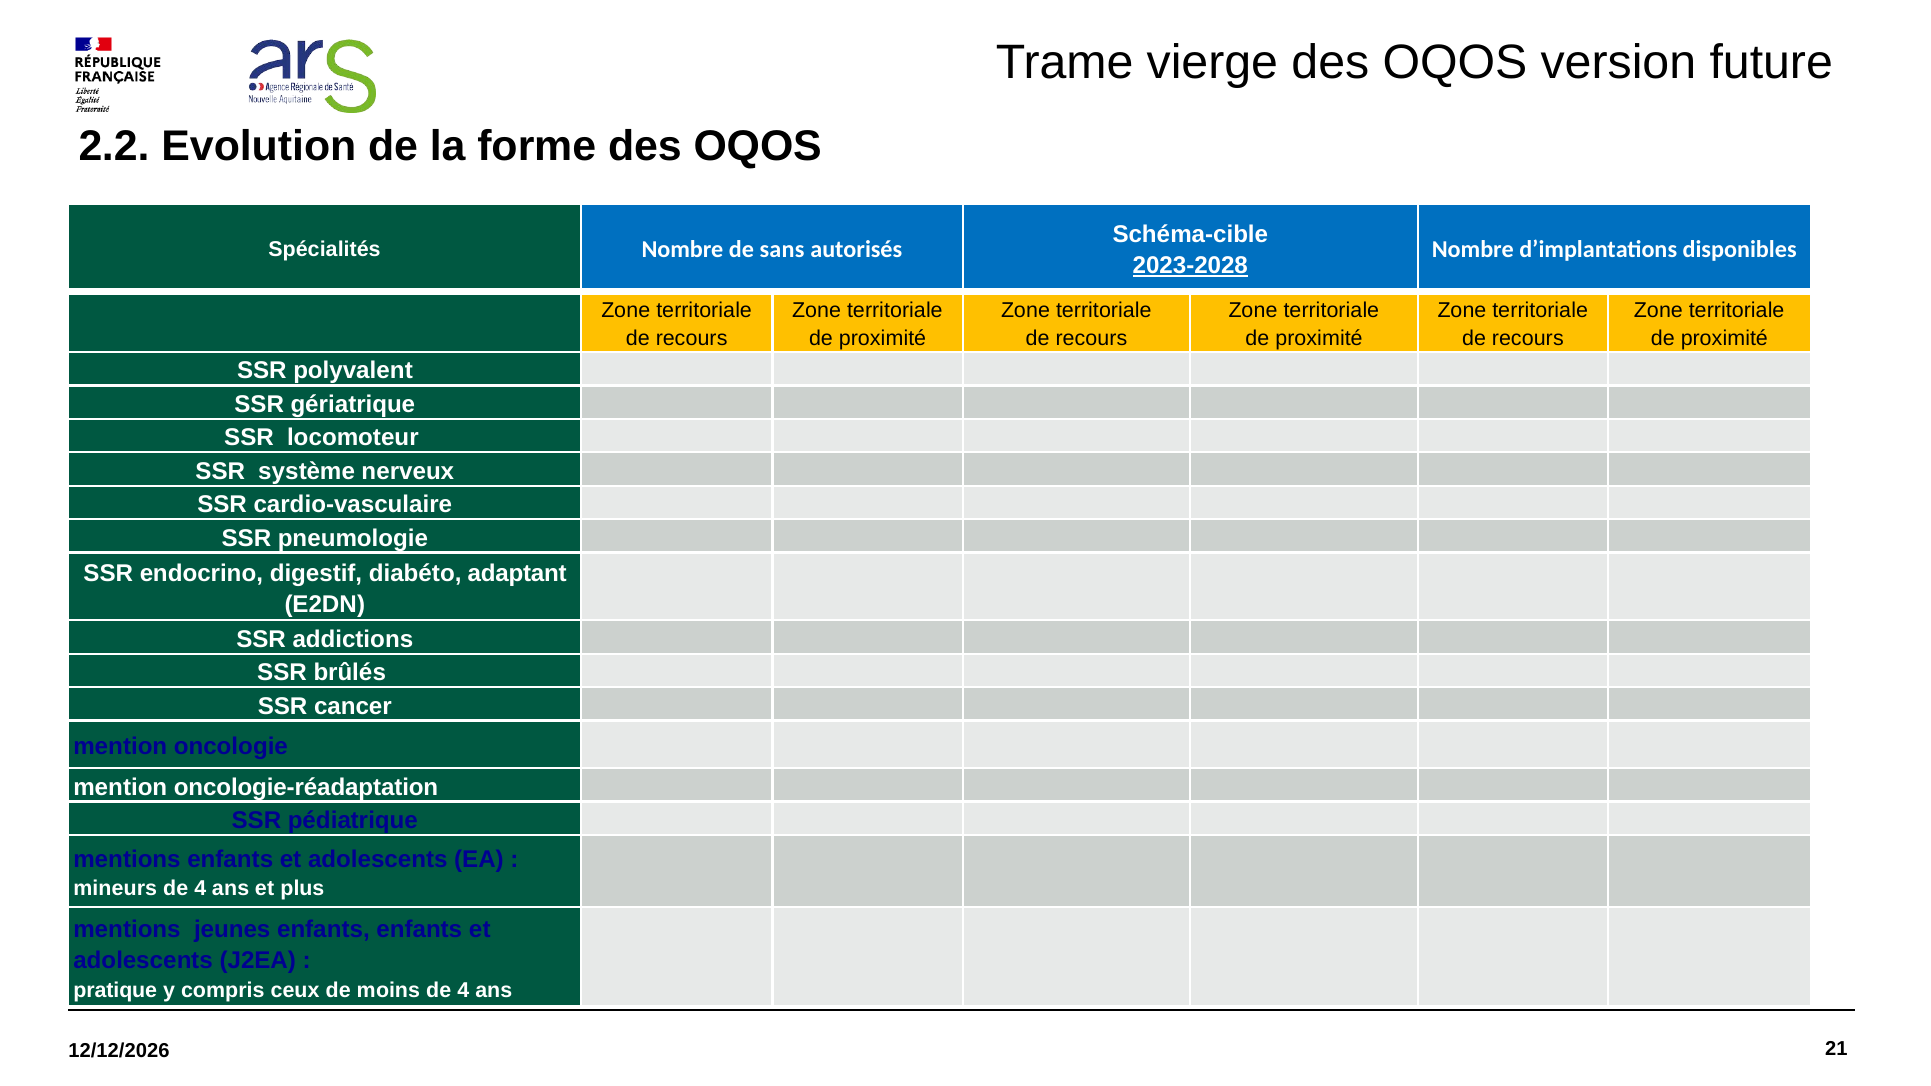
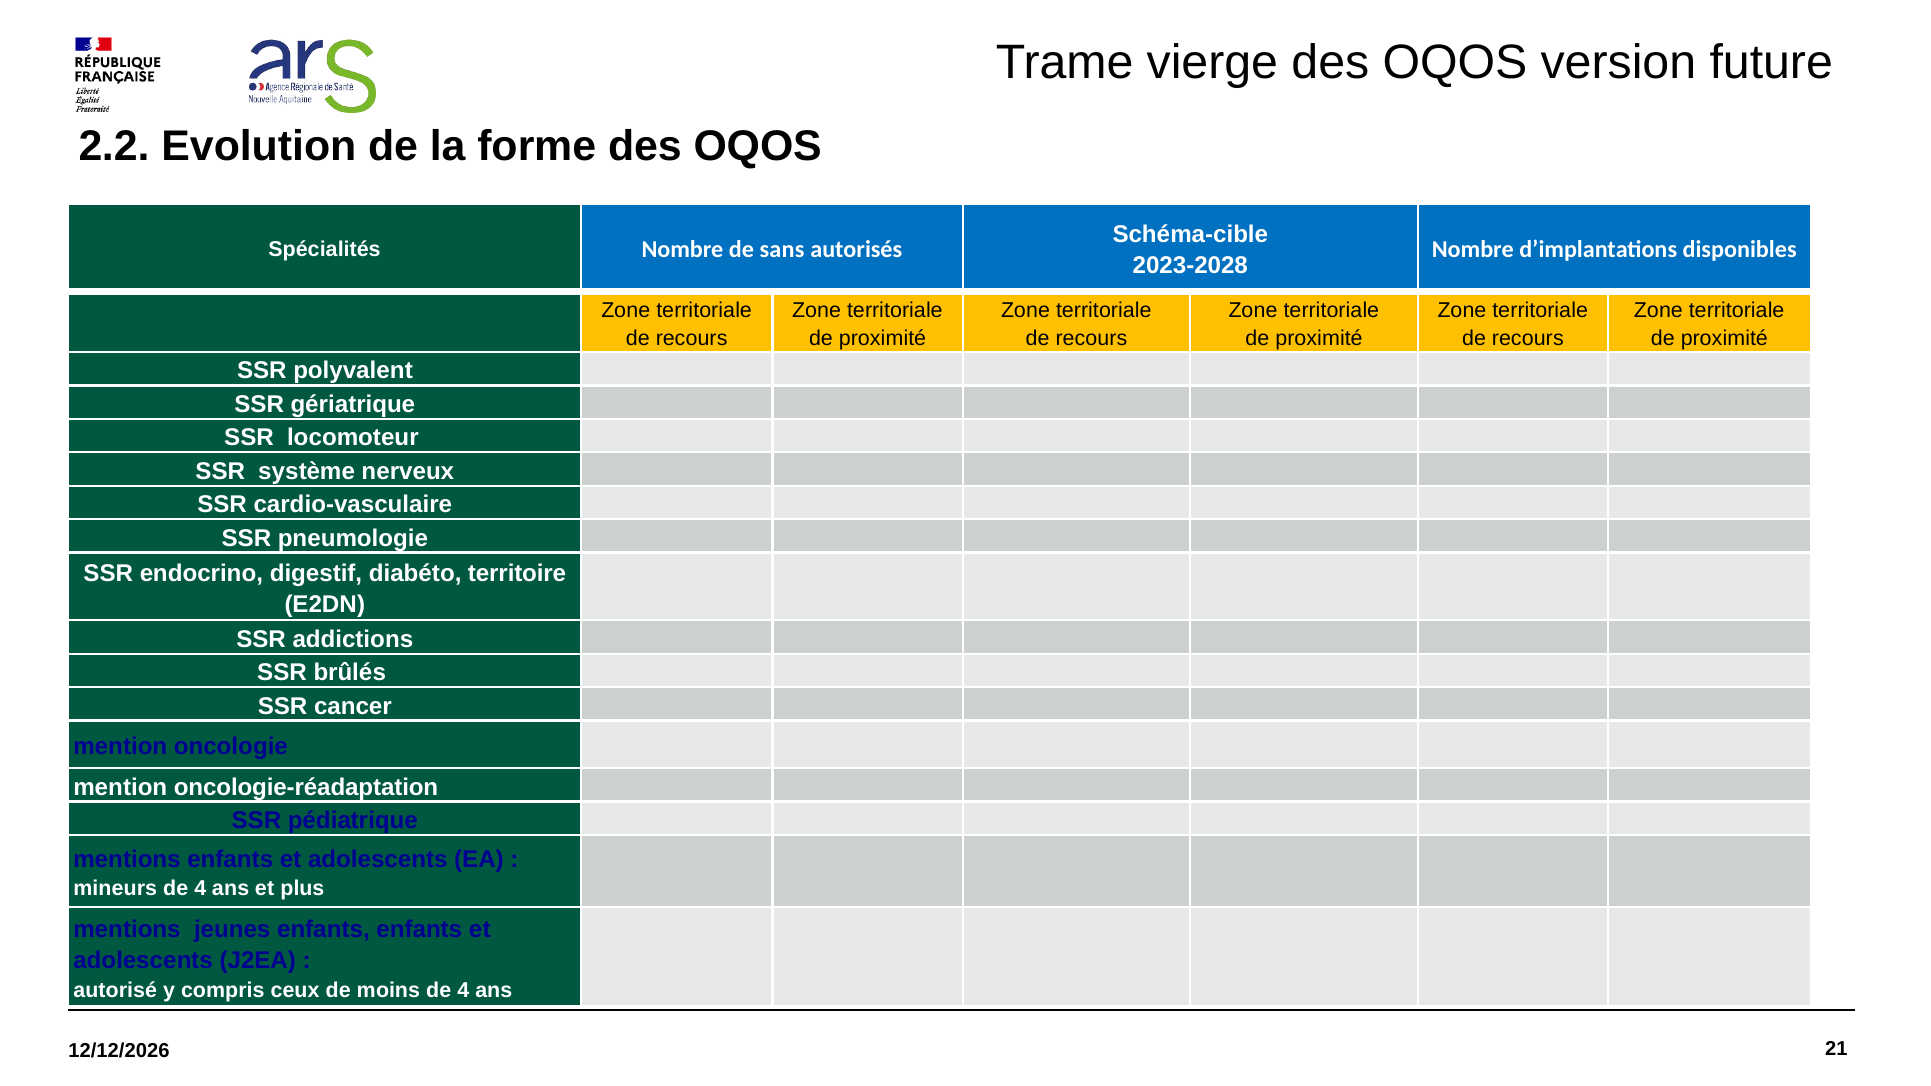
2023-2028 underline: present -> none (1190, 266)
adaptant: adaptant -> territoire (517, 573)
pratique: pratique -> autorisé (115, 990)
